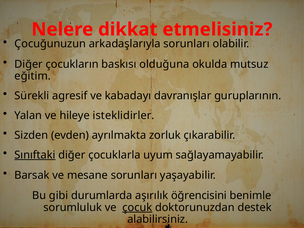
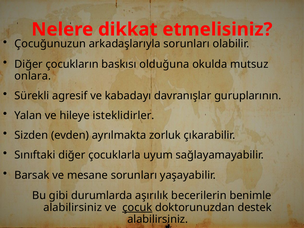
eğitim: eğitim -> onlara (33, 76)
Sınıftaki underline: present -> none (35, 155)
öğrencisini: öğrencisini -> becerilerin (199, 196)
sorumluluk: sorumluluk -> alabilirsiniz (73, 207)
